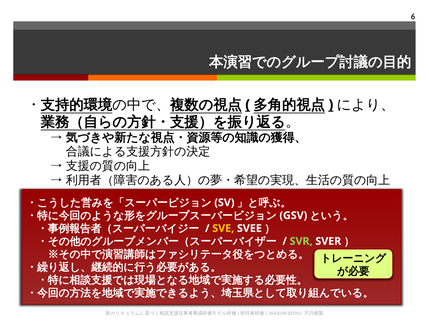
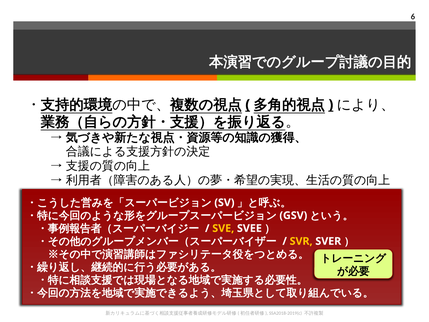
SVR colour: light green -> yellow (301, 241)
